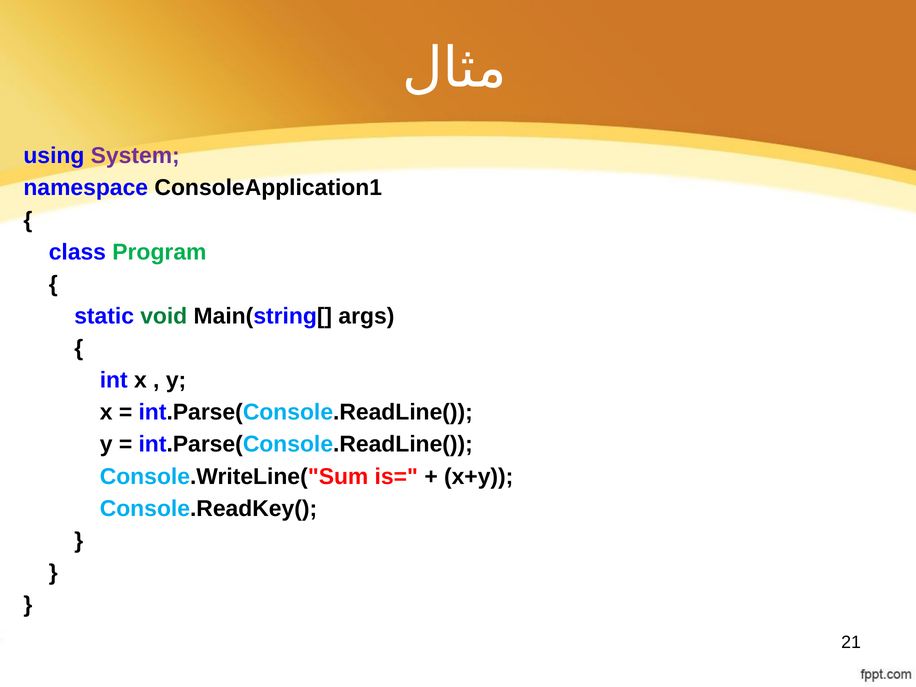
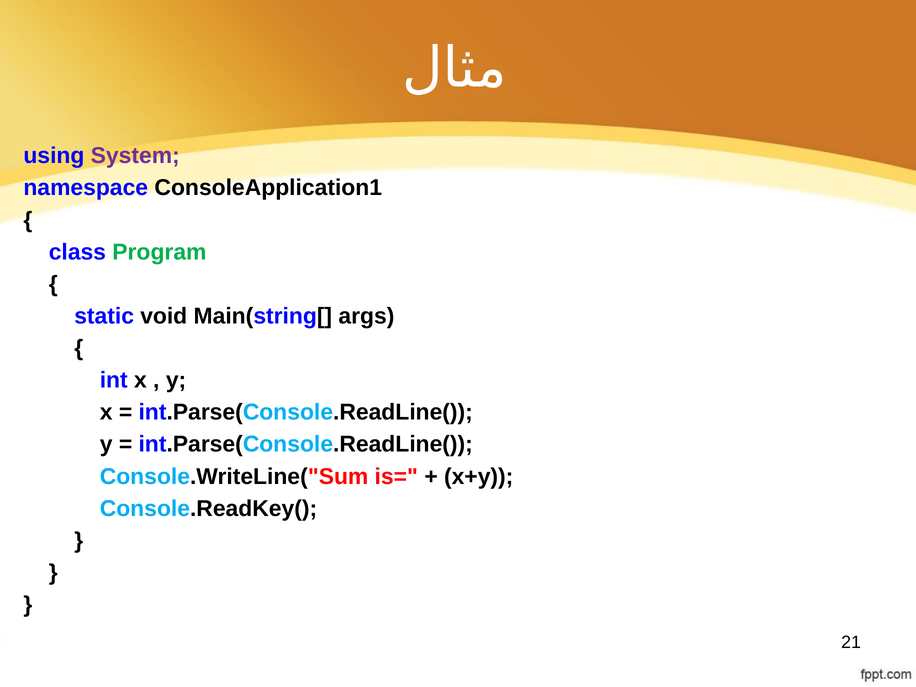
void colour: green -> black (164, 316)
